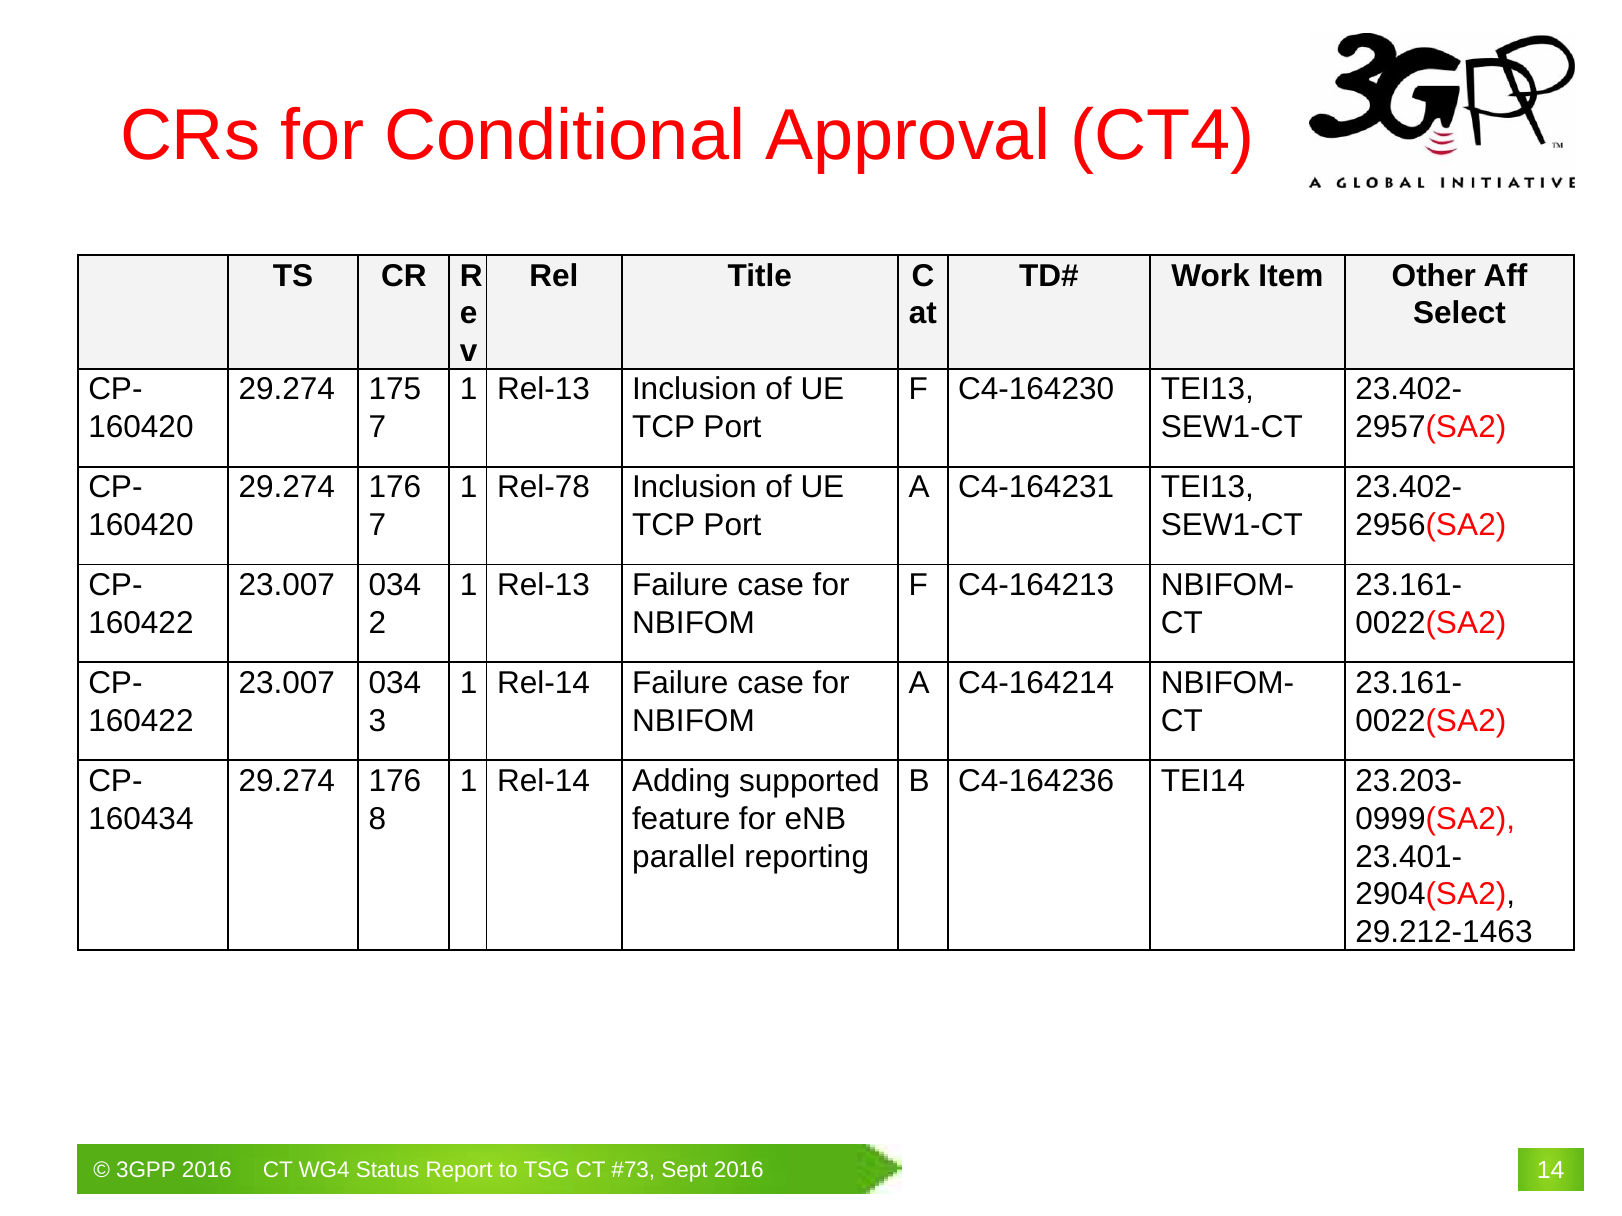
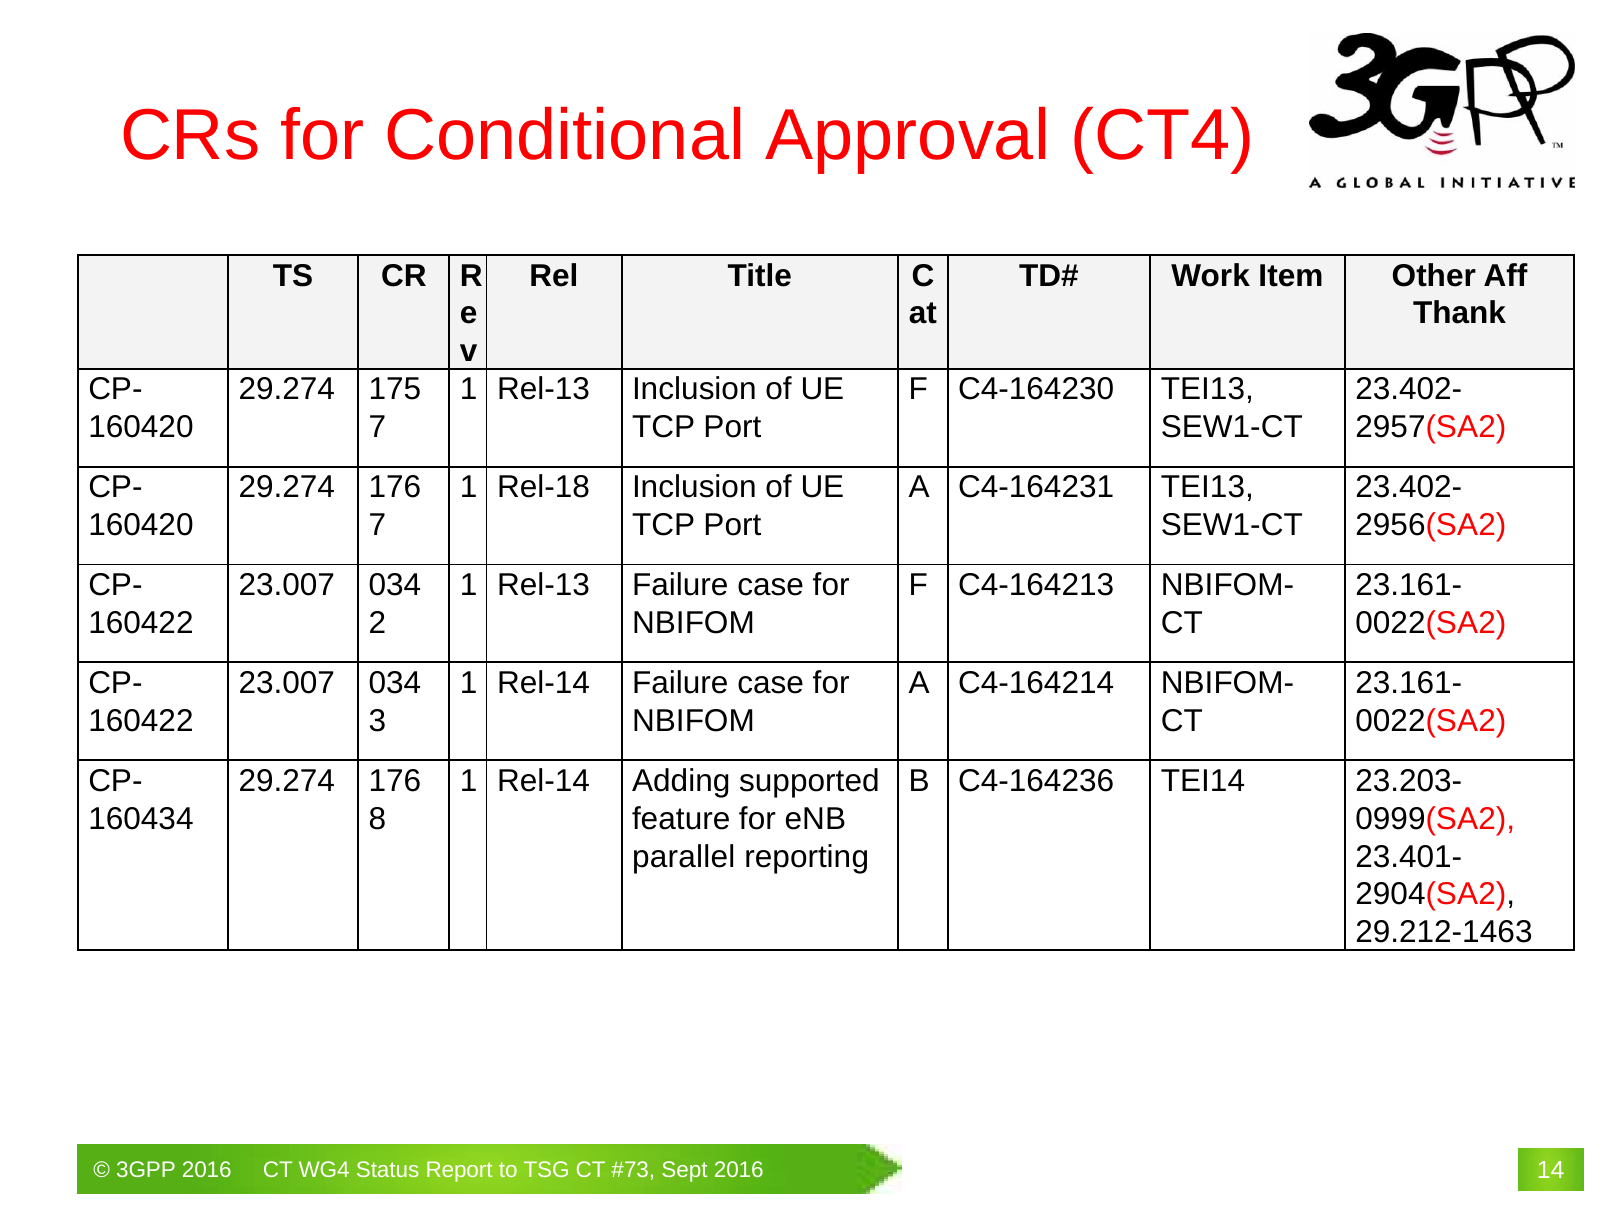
Select: Select -> Thank (1460, 314)
Rel-78: Rel-78 -> Rel-18 (543, 487)
